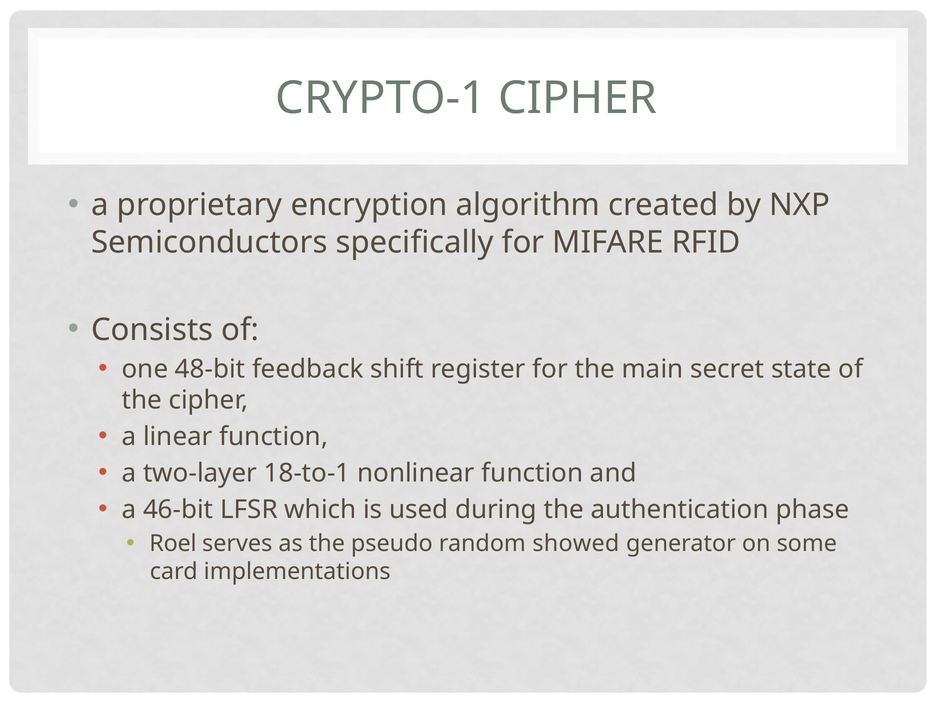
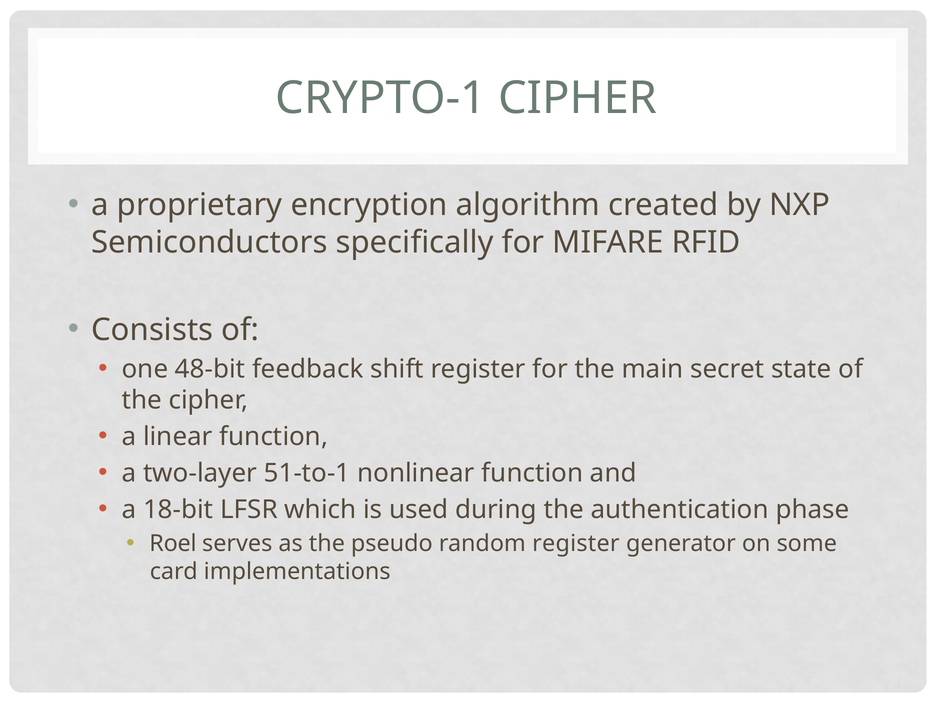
18-to-1: 18-to-1 -> 51-to-1 (307, 473)
46-bit: 46-bit -> 18-bit (178, 510)
random showed: showed -> register (576, 544)
